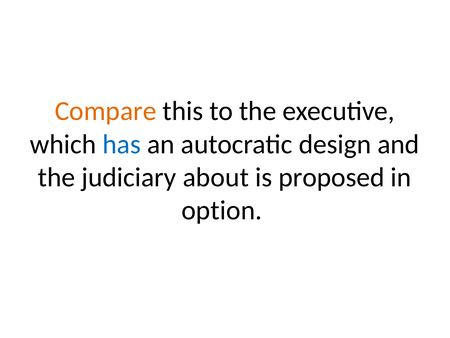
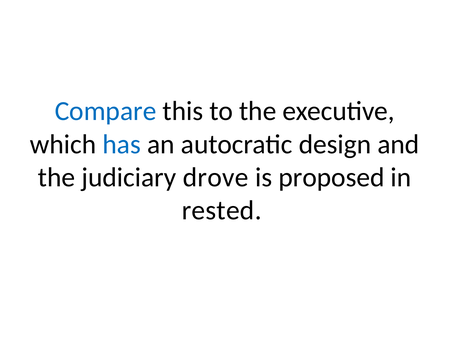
Compare colour: orange -> blue (106, 111)
about: about -> drove (216, 177)
option: option -> rested (222, 210)
